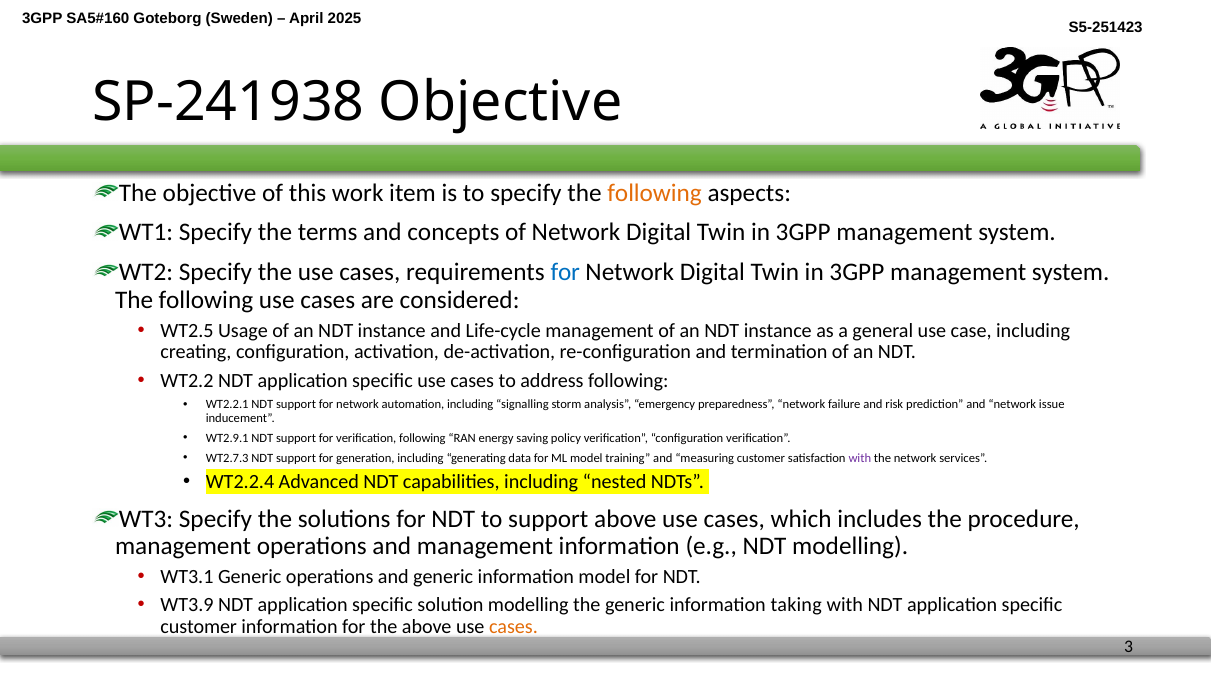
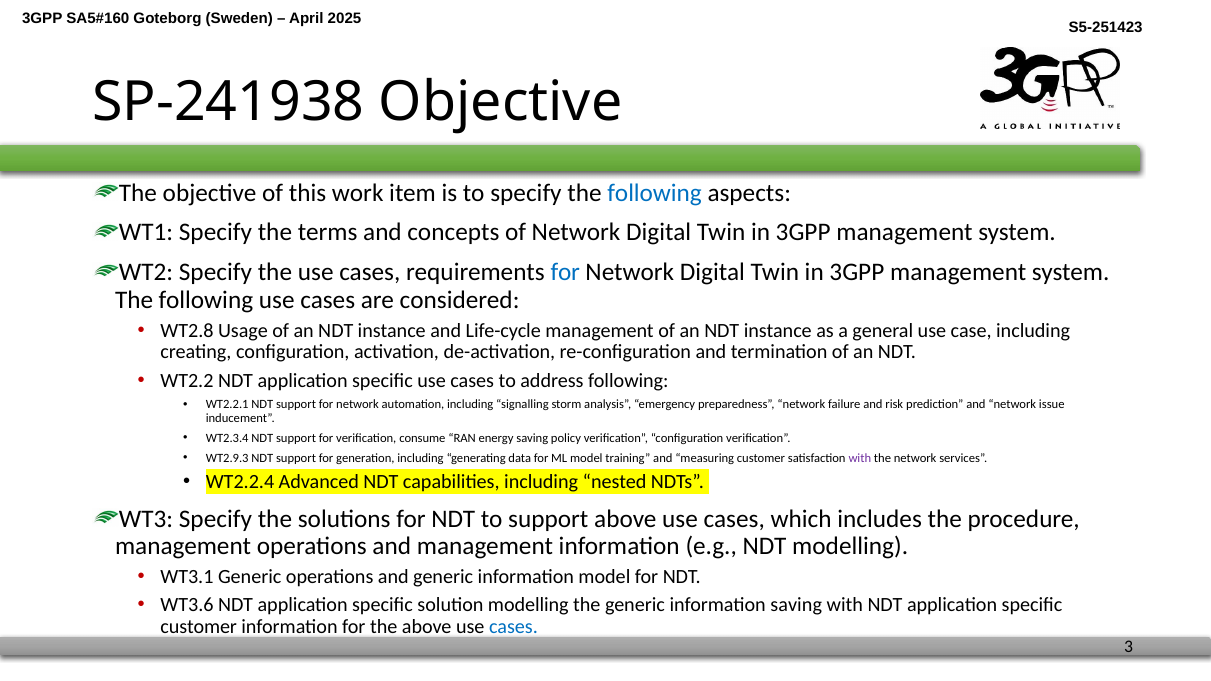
following colour: orange -> blue (655, 193)
WT2.5: WT2.5 -> WT2.8 (187, 331)
WT2.9.1: WT2.9.1 -> WT2.3.4 (227, 438)
verification following: following -> consume (422, 438)
WT2.7.3: WT2.7.3 -> WT2.9.3 (227, 458)
WT3.9: WT3.9 -> WT3.6 (187, 605)
information taking: taking -> saving (796, 605)
cases colour: orange -> blue (513, 627)
